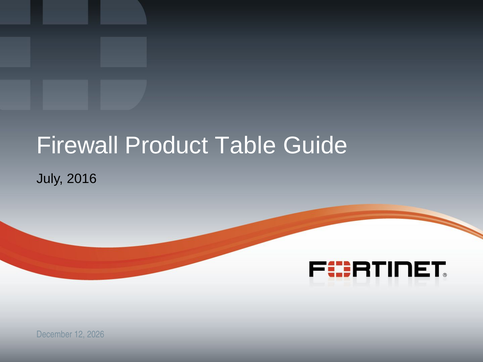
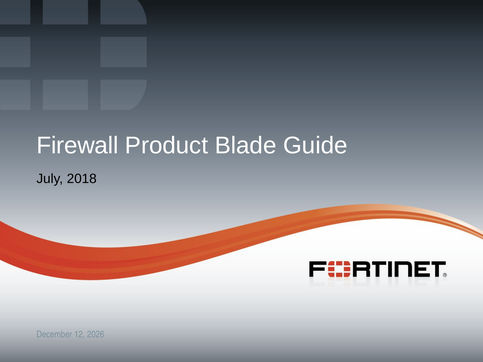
Table: Table -> Blade (246, 146)
2016: 2016 -> 2018 (82, 179)
